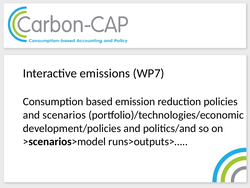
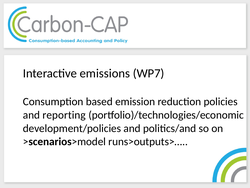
scenarios: scenarios -> reporting (64, 115)
